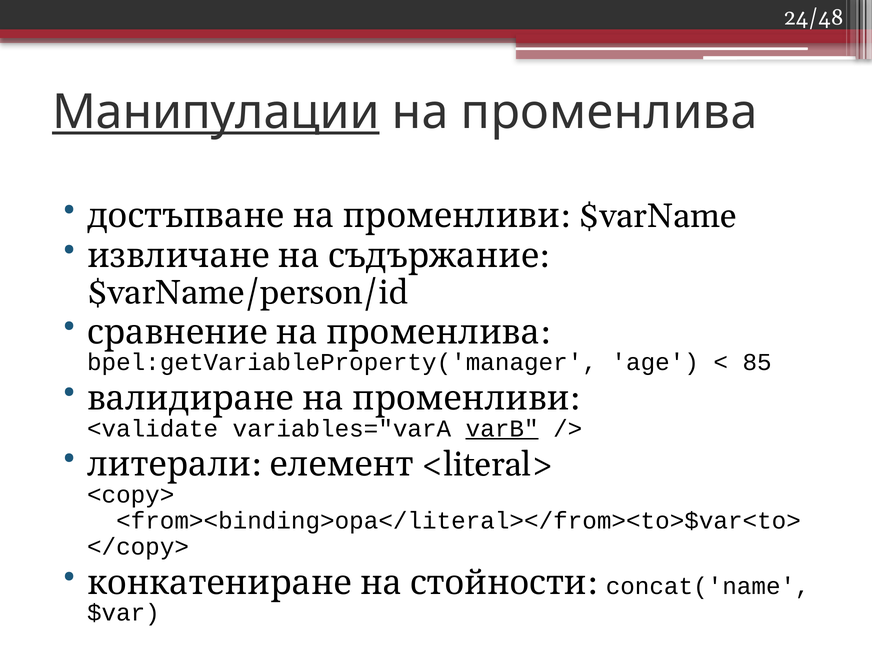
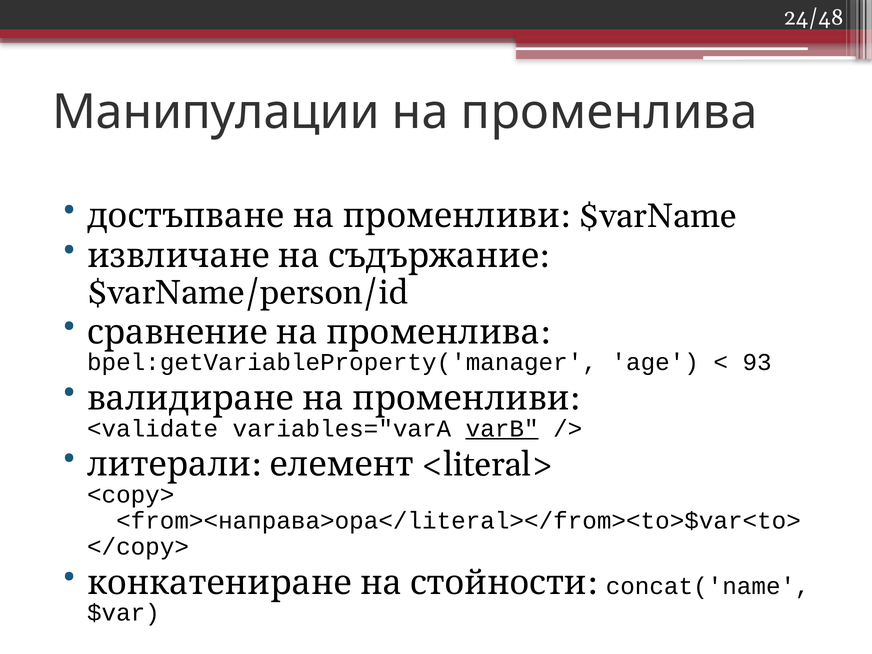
Манипулации underline: present -> none (216, 112)
85: 85 -> 93 (757, 362)
<from><binding>opa</literal></from><to>$var<to>: <from><binding>opa</literal></from><to>$var<to> -> <from><направа>opa</literal></from><to>$var<to> (458, 521)
